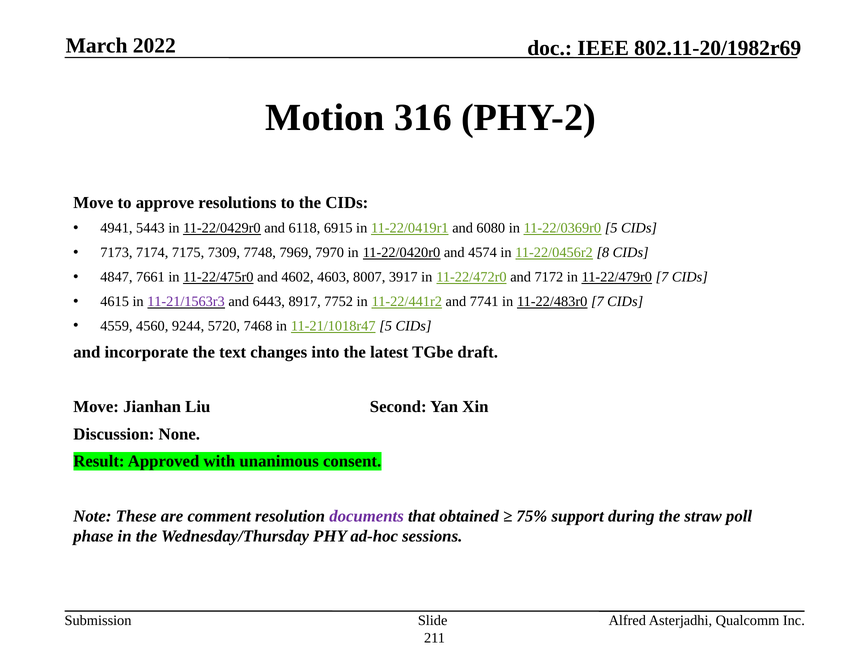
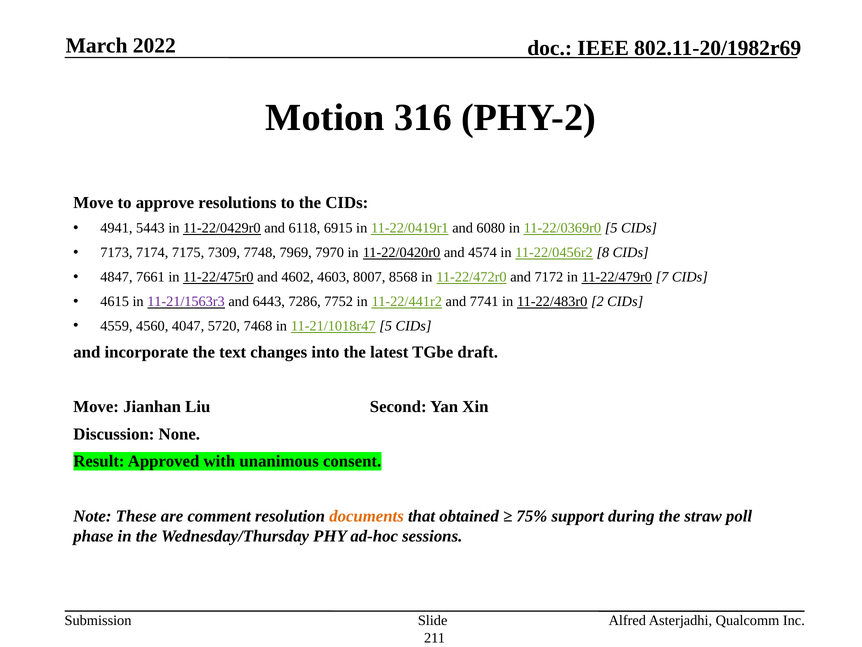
3917: 3917 -> 8568 (403, 277)
8917: 8917 -> 7286 (305, 301)
11-22/483r0 7: 7 -> 2 (597, 301)
9244: 9244 -> 4047 (188, 326)
documents colour: purple -> orange (367, 516)
